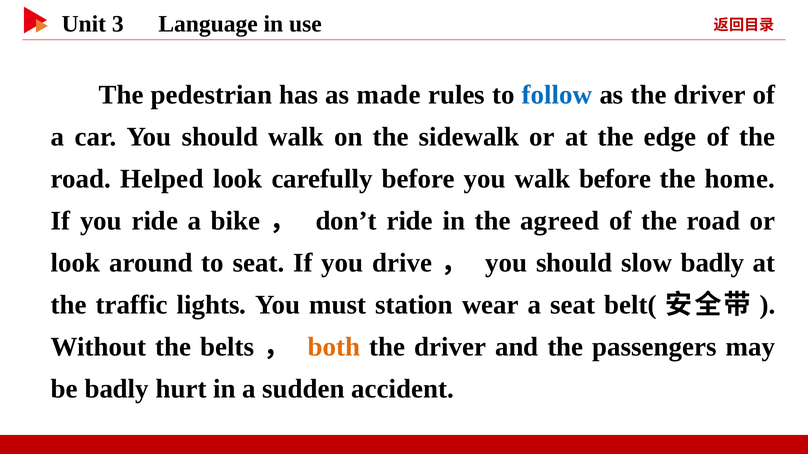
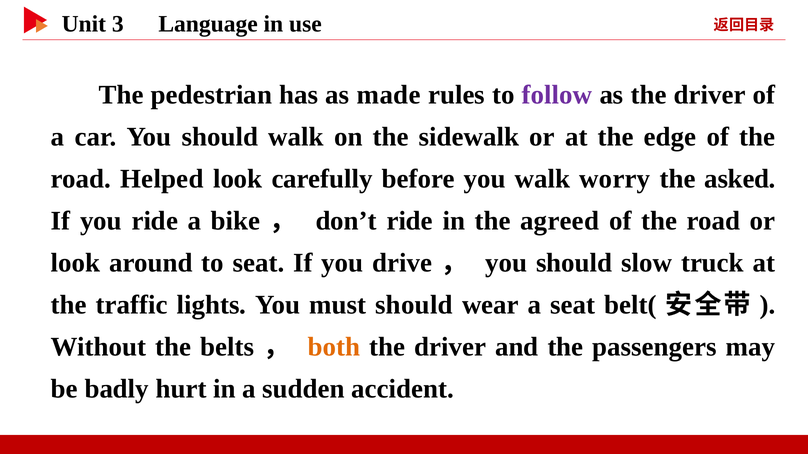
follow colour: blue -> purple (557, 95)
walk before: before -> worry (615, 179)
home: home -> asked (740, 179)
slow badly: badly -> truck (712, 263)
must station: station -> should (414, 305)
